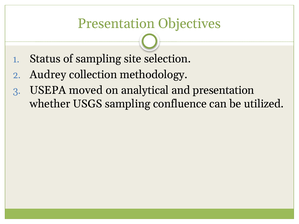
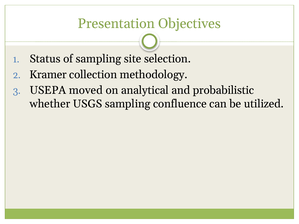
Audrey: Audrey -> Kramer (48, 75)
and presentation: presentation -> probabilistic (223, 90)
